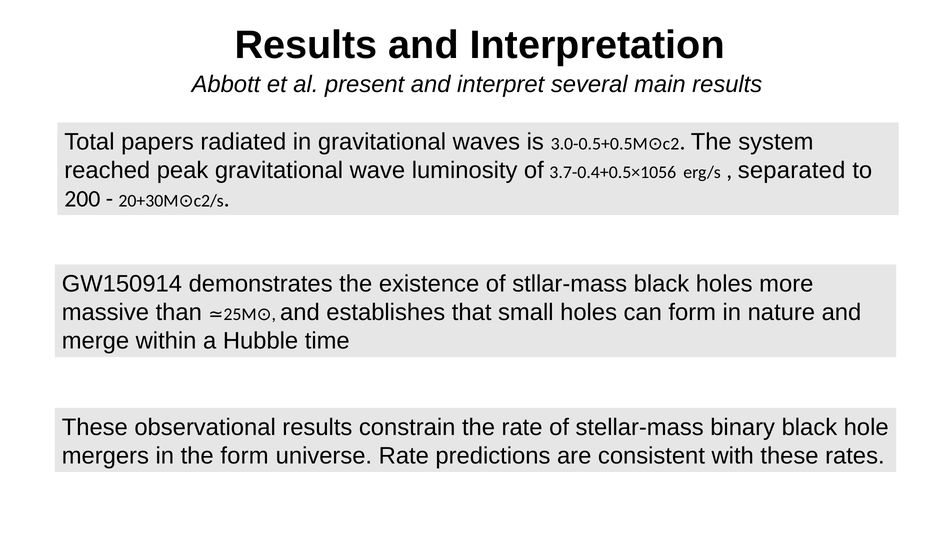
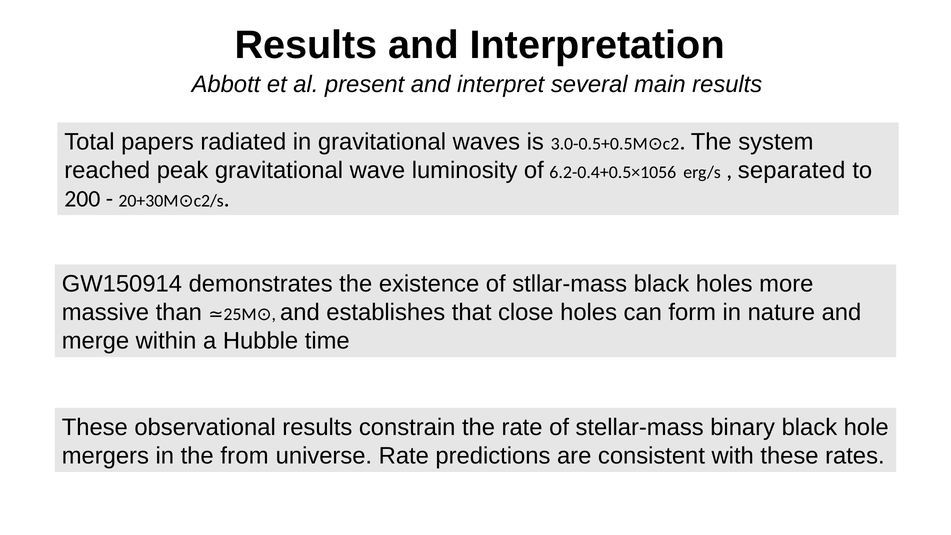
3.7-0.4+0.5×1056: 3.7-0.4+0.5×1056 -> 6.2-0.4+0.5×1056 (613, 172)
small: small -> close (526, 312)
the form: form -> from (245, 456)
